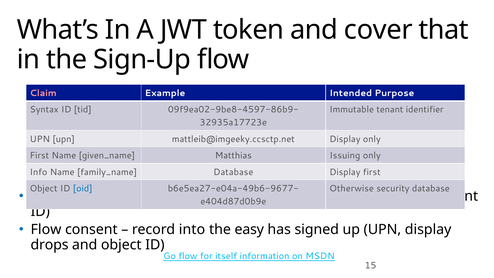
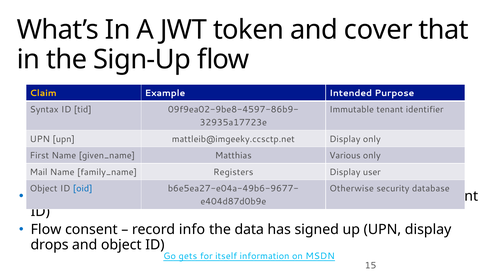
Claim colour: pink -> yellow (43, 93)
Issuing: Issuing -> Various (345, 155)
Info: Info -> Mail (39, 172)
Database: Database -> Registers (233, 172)
Display first: first -> user (372, 172)
into: into -> info (192, 229)
easy: easy -> data (249, 229)
Go flow: flow -> gets (188, 256)
